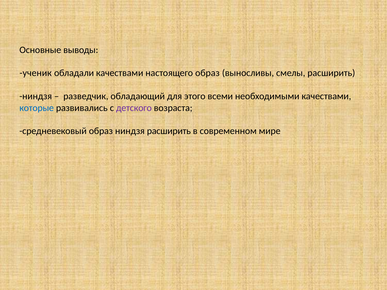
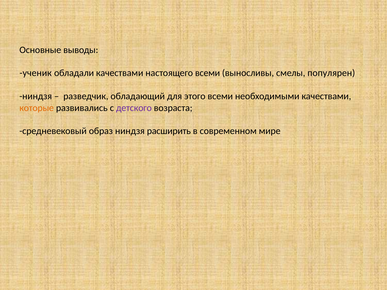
настоящего образ: образ -> всеми (208, 73)
смелы расширить: расширить -> популярен (331, 73)
которые colour: blue -> orange (37, 108)
